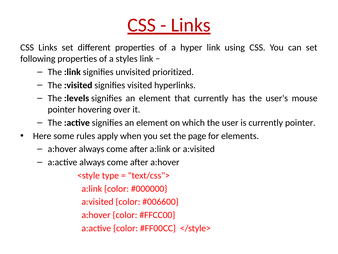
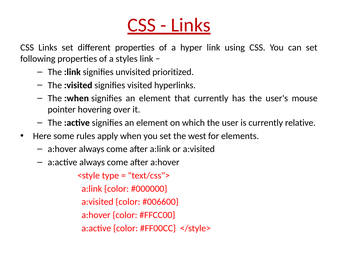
:levels: :levels -> :when (77, 98)
currently pointer: pointer -> relative (300, 123)
page: page -> west (197, 136)
